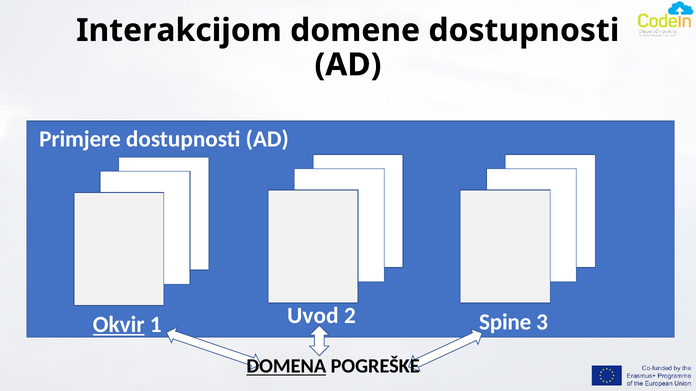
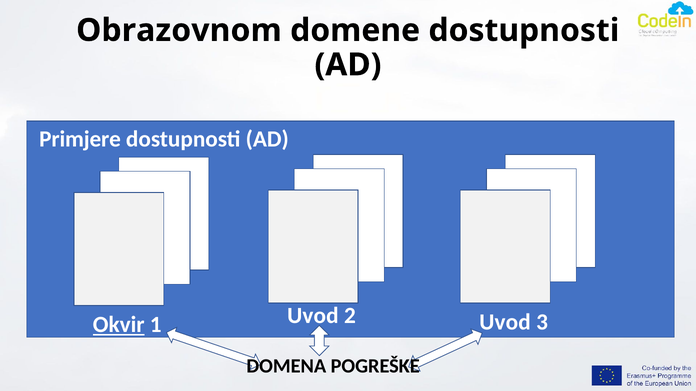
Interakcijom: Interakcijom -> Obrazovnom (179, 30)
2 Spine: Spine -> Uvod (505, 323)
DOMENA underline: present -> none (286, 367)
